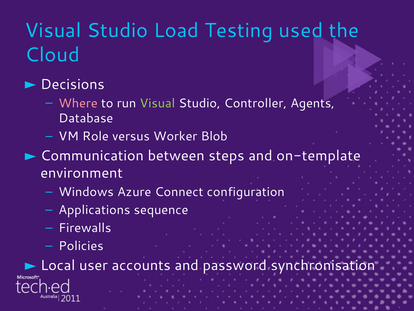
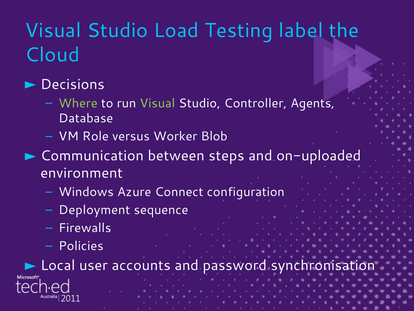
used: used -> label (301, 31)
Where colour: pink -> light green (78, 103)
on-template: on-template -> on-uploaded (319, 156)
Applications: Applications -> Deployment (94, 210)
